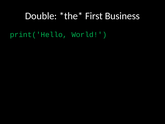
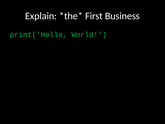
Double: Double -> Explain (41, 16)
